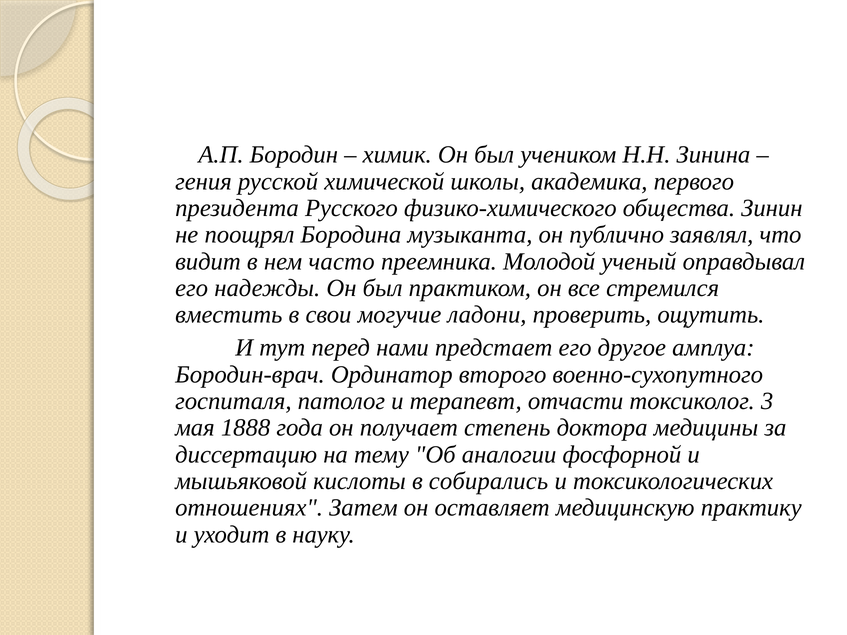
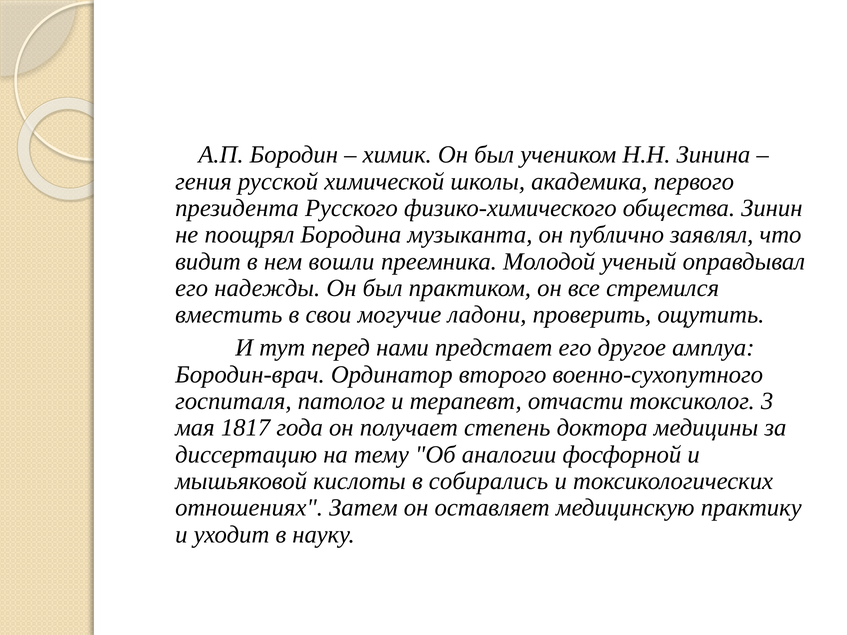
часто: часто -> вошли (342, 262)
1888: 1888 -> 1817 (246, 428)
